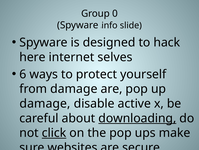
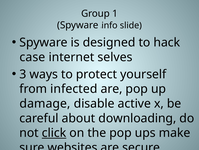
0: 0 -> 1 (115, 13)
here: here -> case (32, 57)
6: 6 -> 3 (23, 74)
from damage: damage -> infected (74, 88)
downloading underline: present -> none (137, 118)
